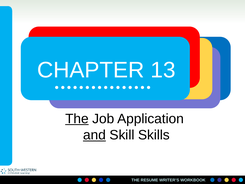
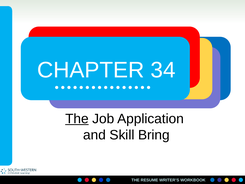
13: 13 -> 34 (163, 70)
and underline: present -> none (94, 135)
Skills: Skills -> Bring (154, 135)
